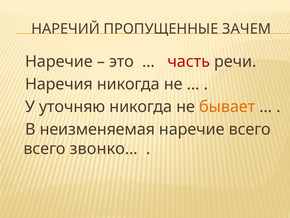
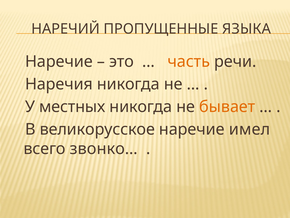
ЗАЧЕМ: ЗАЧЕМ -> ЯЗЫКА (247, 29)
часть colour: red -> orange (189, 61)
уточняю: уточняю -> местных (72, 107)
неизменяемая: неизменяемая -> великорусское (97, 129)
наречие всего: всего -> имел (250, 129)
